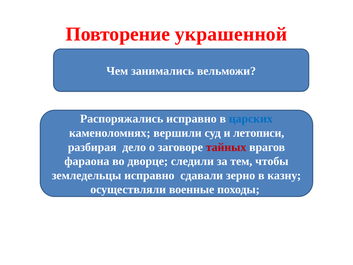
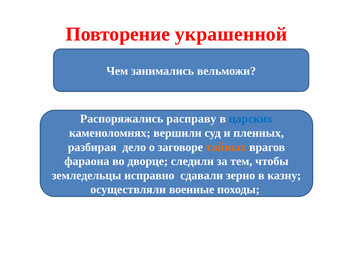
Распоряжались исправно: исправно -> расправу (191, 119)
летописи: летописи -> пленных (259, 133)
тайных colour: red -> orange (226, 147)
